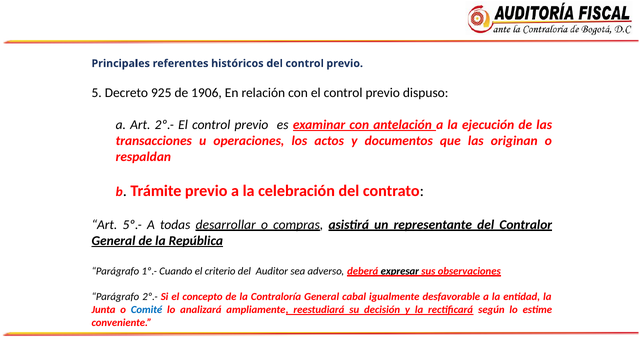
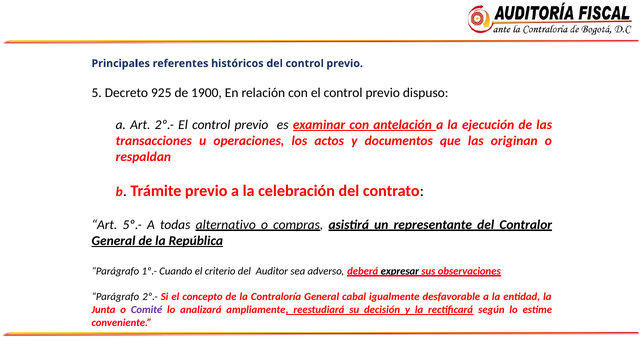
1906: 1906 -> 1900 (207, 93)
desarrollar: desarrollar -> alternativo (226, 225)
Comité colour: blue -> purple (147, 310)
